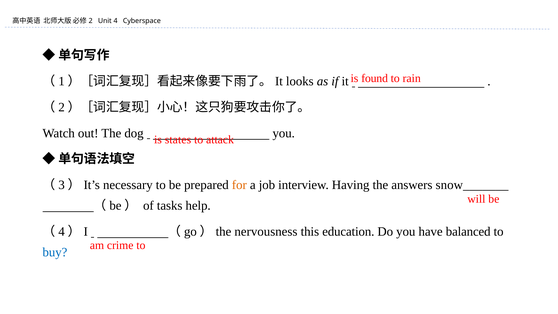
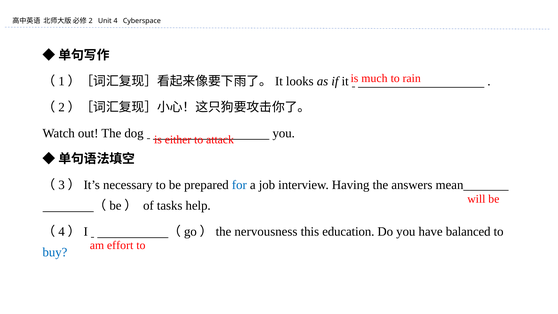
found: found -> much (374, 78)
states: states -> either (178, 140)
for colour: orange -> blue (239, 185)
snow_______: snow_______ -> mean_______ (472, 185)
crime: crime -> effort (120, 245)
